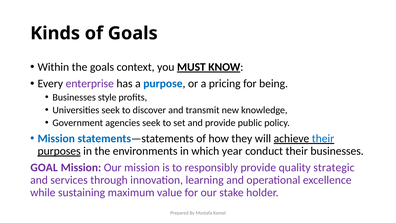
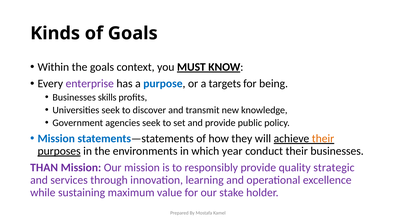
pricing: pricing -> targets (225, 84)
style: style -> skills (107, 97)
their colour: blue -> orange (323, 138)
GOAL: GOAL -> THAN (44, 167)
